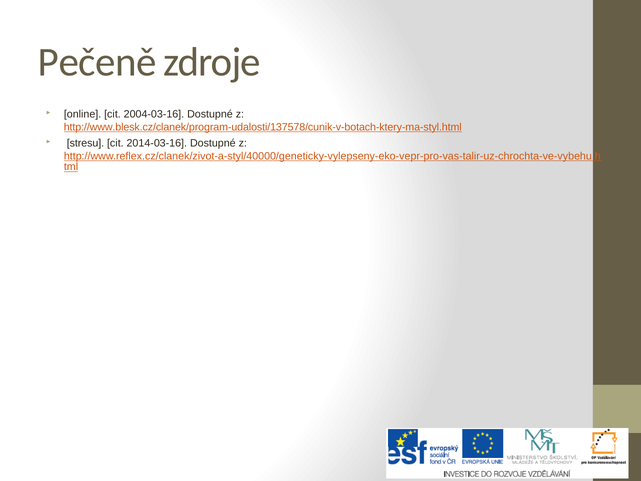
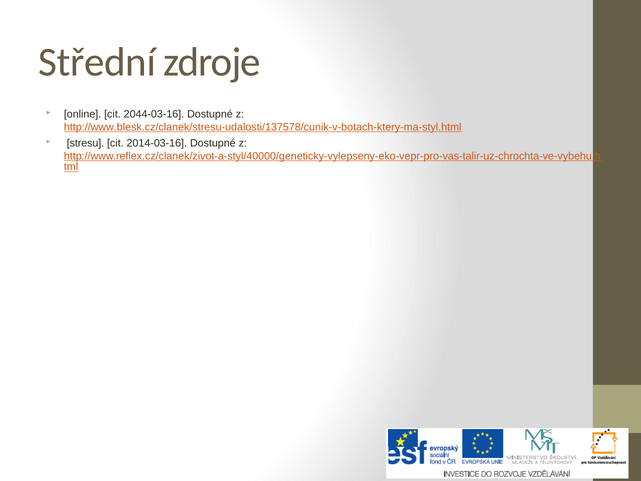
Pečeně: Pečeně -> Střední (97, 62)
2004-03-16: 2004-03-16 -> 2044-03-16 (154, 114)
http://www.blesk.cz/clanek/program-udalosti/137578/cunik-v-botach-ktery-ma-styl.html: http://www.blesk.cz/clanek/program-udalosti/137578/cunik-v-botach-ktery-ma-styl.html -> http://www.blesk.cz/clanek/stresu-udalosti/137578/cunik-v-botach-ktery-ma-styl.html (263, 127)
